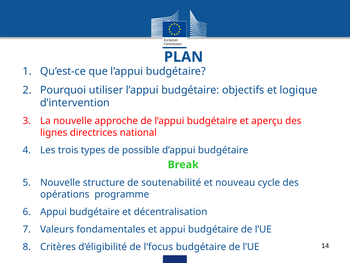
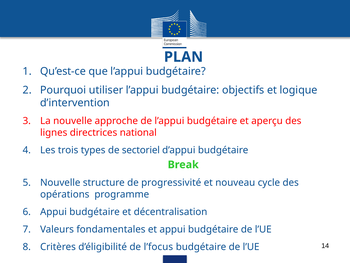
possible: possible -> sectoriel (141, 150)
soutenabilité: soutenabilité -> progressivité (171, 182)
